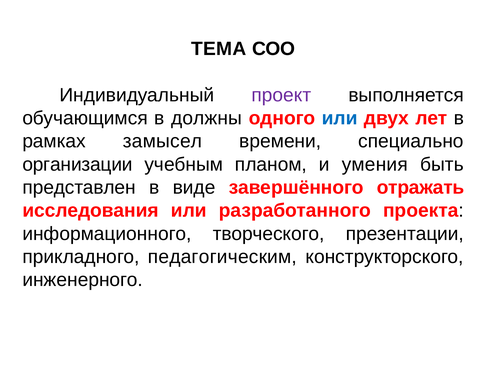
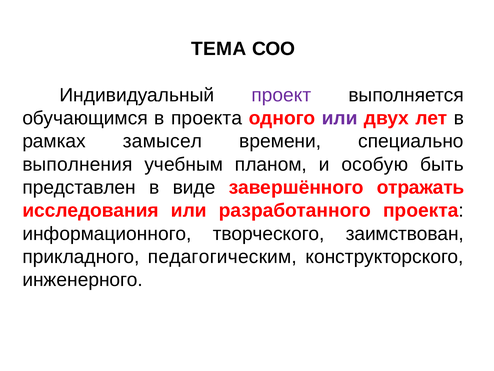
в должны: должны -> проекта (207, 118)
или colour: blue -> purple (340, 118)
организации: организации -> выполнения (77, 164)
умения: умения -> особую (375, 164)
презентации: презентации -> заимствован (405, 233)
